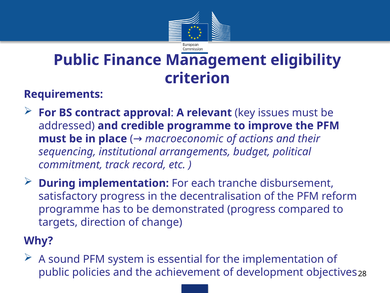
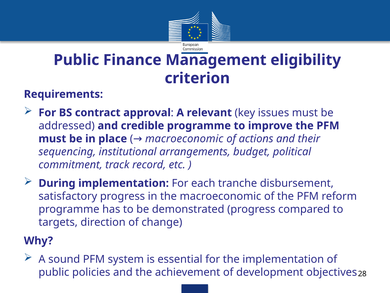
the decentralisation: decentralisation -> macroeconomic (220, 196)
